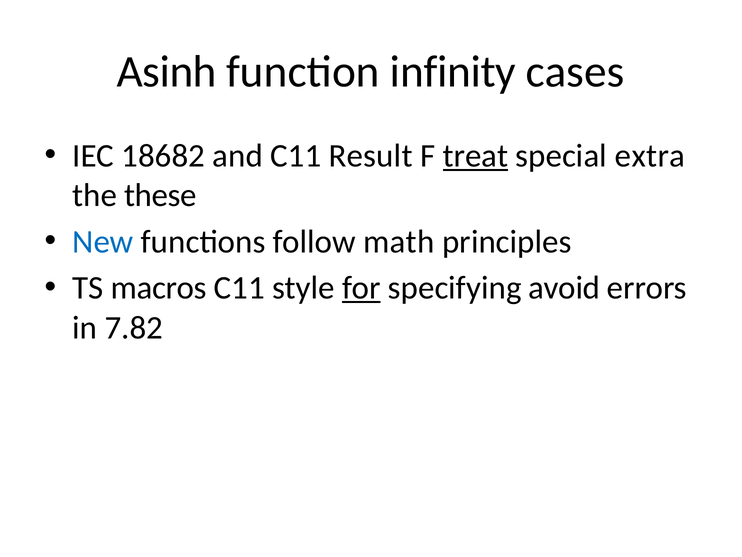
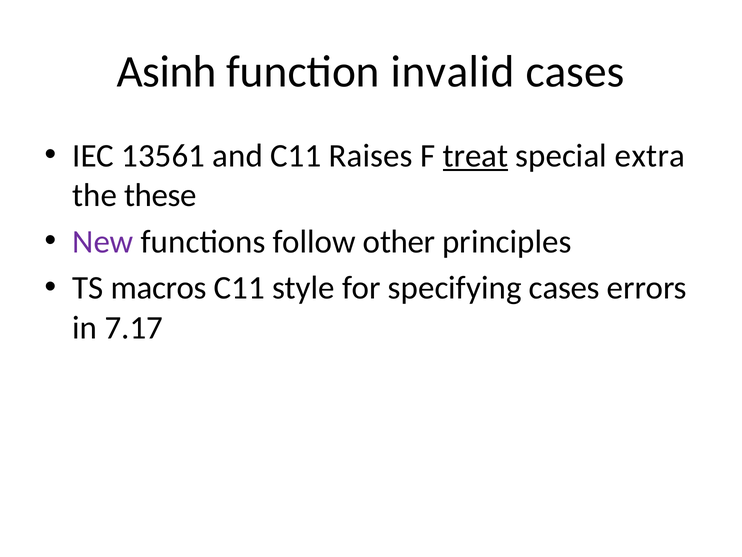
infinity: infinity -> invalid (453, 72)
18682: 18682 -> 13561 (163, 156)
Result: Result -> Raises (371, 156)
New colour: blue -> purple (103, 242)
math: math -> other (399, 242)
for underline: present -> none (361, 288)
specifying avoid: avoid -> cases (564, 288)
7.82: 7.82 -> 7.17 (134, 327)
